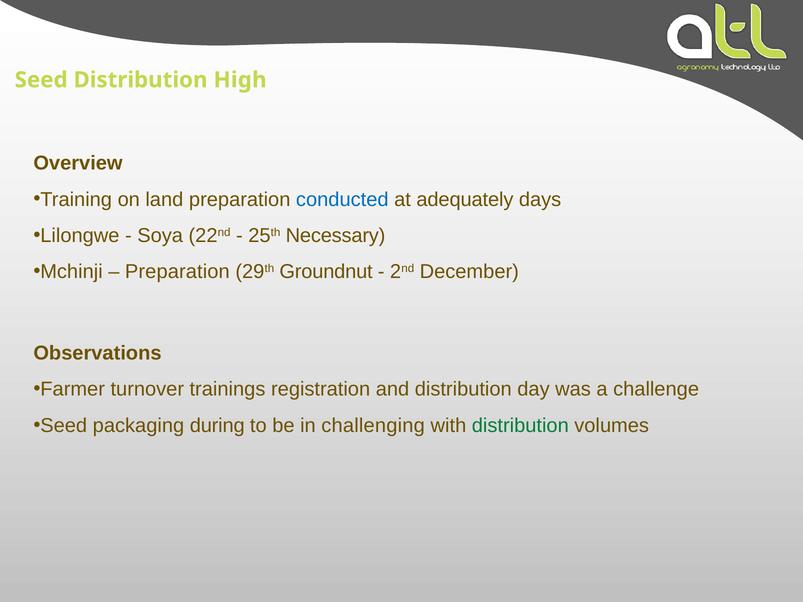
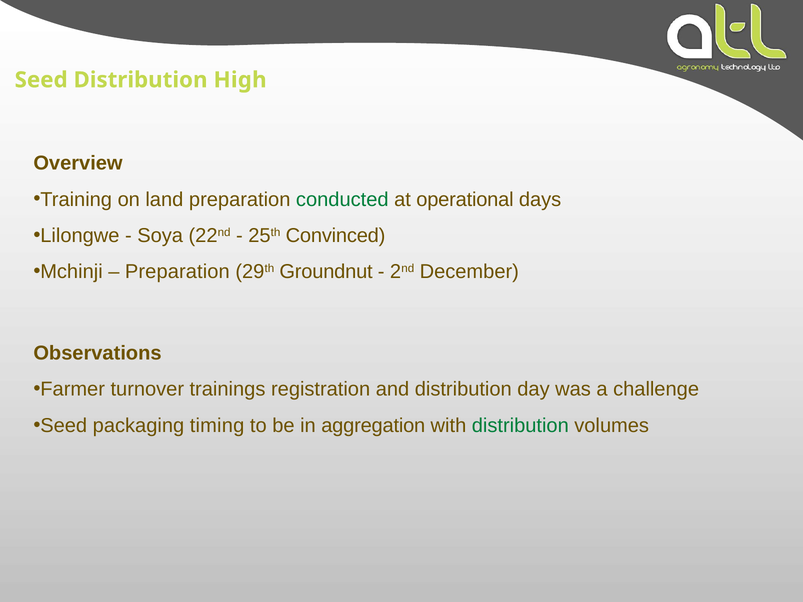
conducted colour: blue -> green (342, 199)
adequately: adequately -> operational (465, 199)
Necessary: Necessary -> Convinced (336, 236)
during: during -> timing (217, 426)
challenging: challenging -> aggregation (373, 426)
